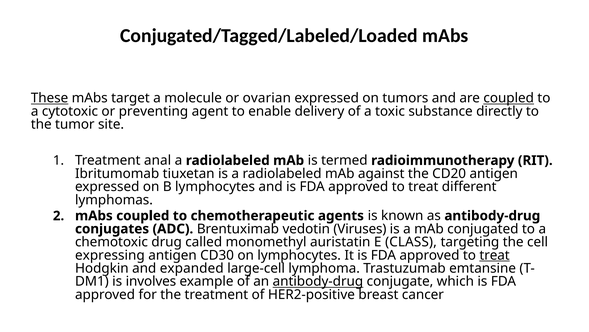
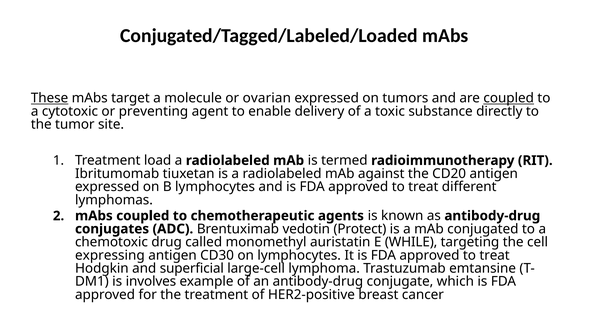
anal: anal -> load (158, 160)
Viruses: Viruses -> Protect (360, 228)
CLASS: CLASS -> WHILE (411, 242)
treat underline: present -> none (495, 255)
expanded: expanded -> superficial (192, 268)
antibody-drug underline: present -> none (318, 281)
